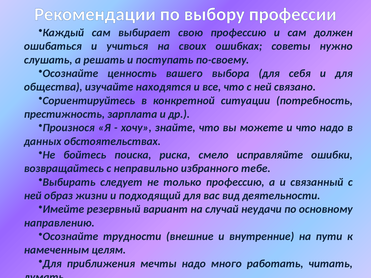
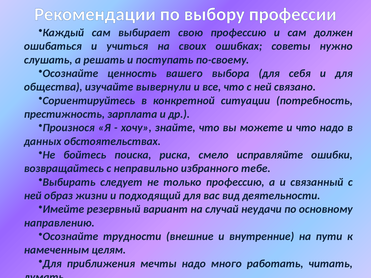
находятся: находятся -> вывернули (163, 87)
